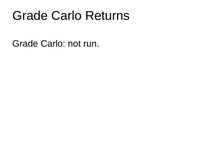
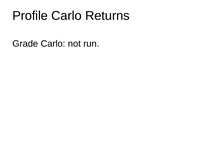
Grade: Grade -> Profile (30, 16)
